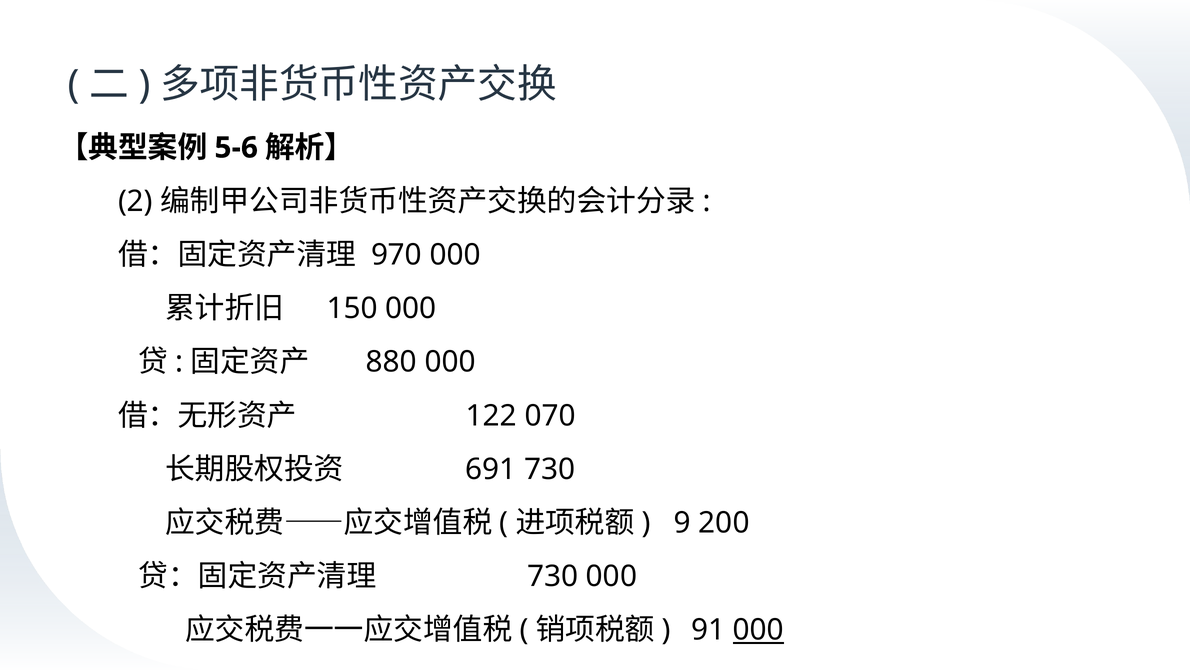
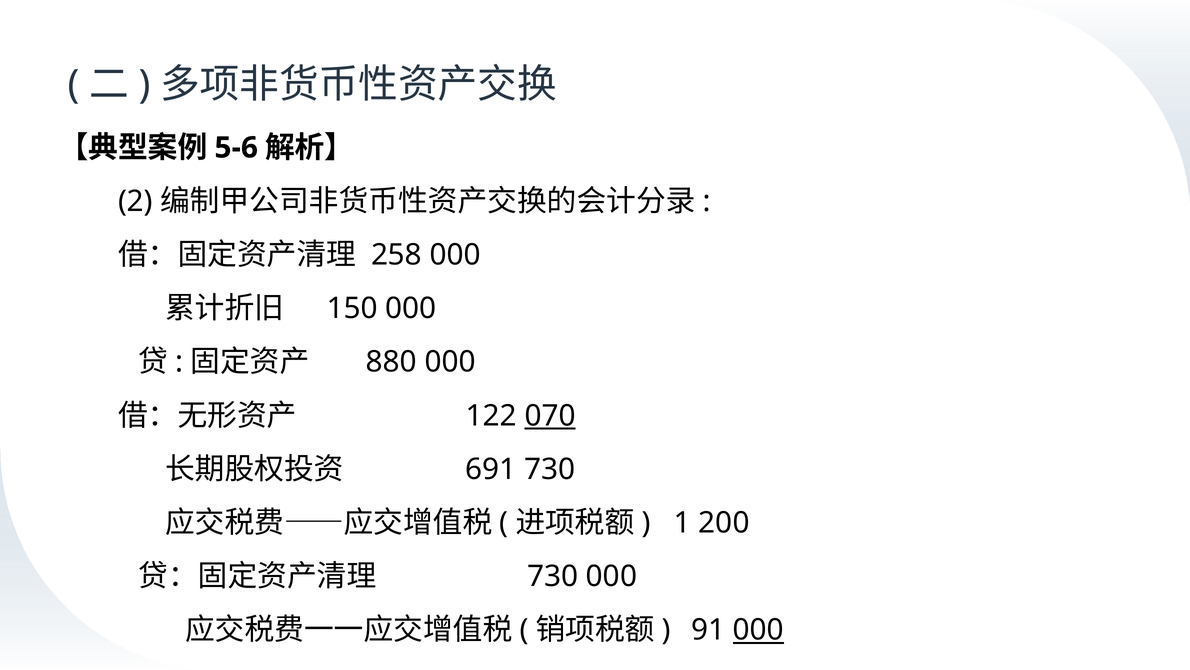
970: 970 -> 258 (397, 255)
070 underline: none -> present (550, 415)
9: 9 -> 1 (682, 522)
